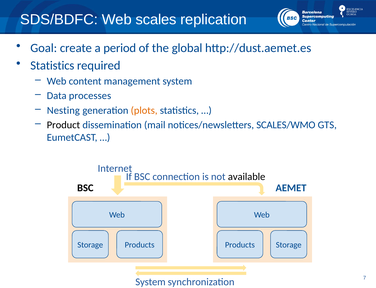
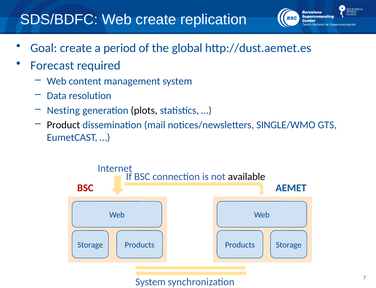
Web scales: scales -> create (156, 19)
Statistics: Statistics -> Forecast (52, 66)
processes: processes -> resolution (90, 96)
plots colour: orange -> black (144, 111)
SCALES/WMO: SCALES/WMO -> SINGLE/WMO (286, 125)
BSC colour: black -> red (85, 188)
